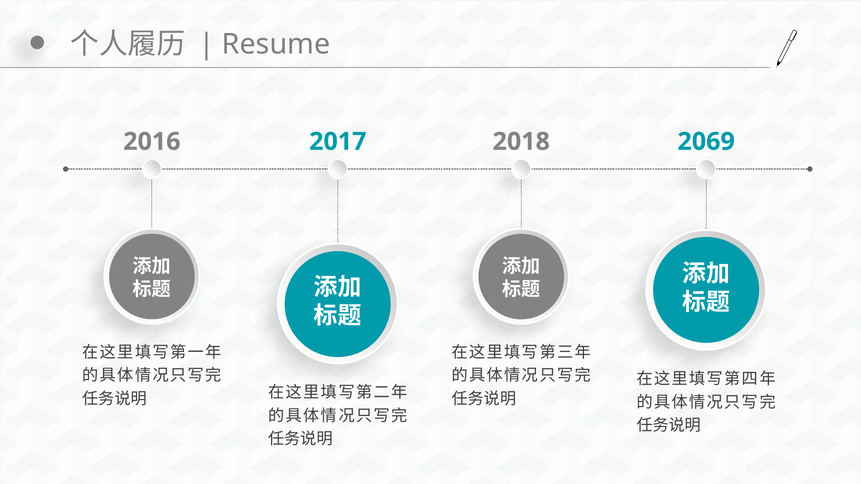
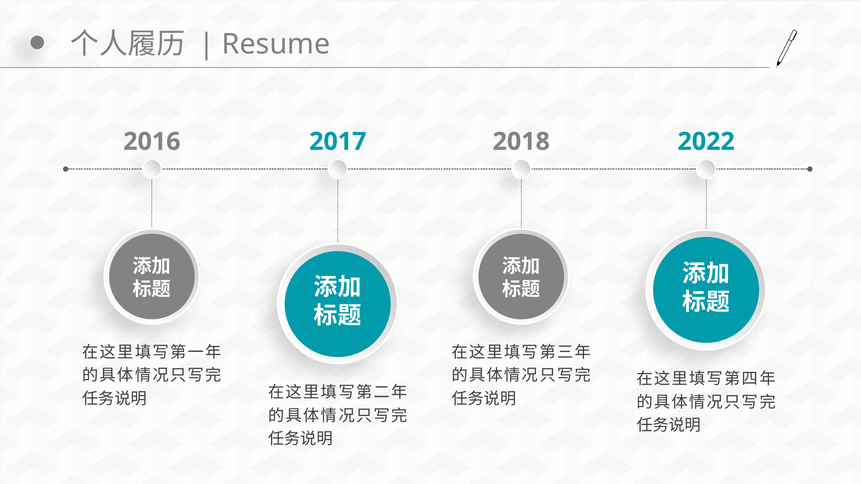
2069: 2069 -> 2022 (706, 142)
